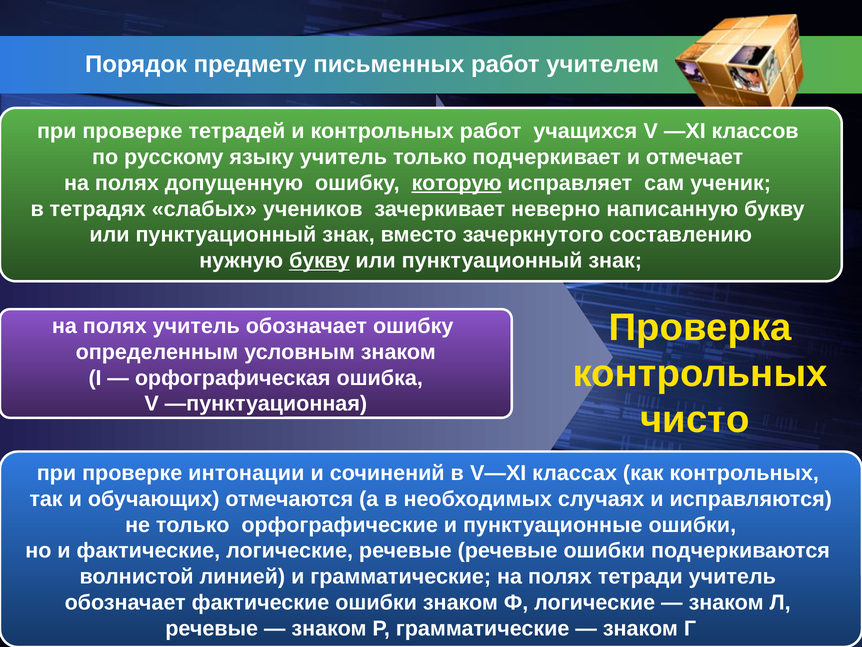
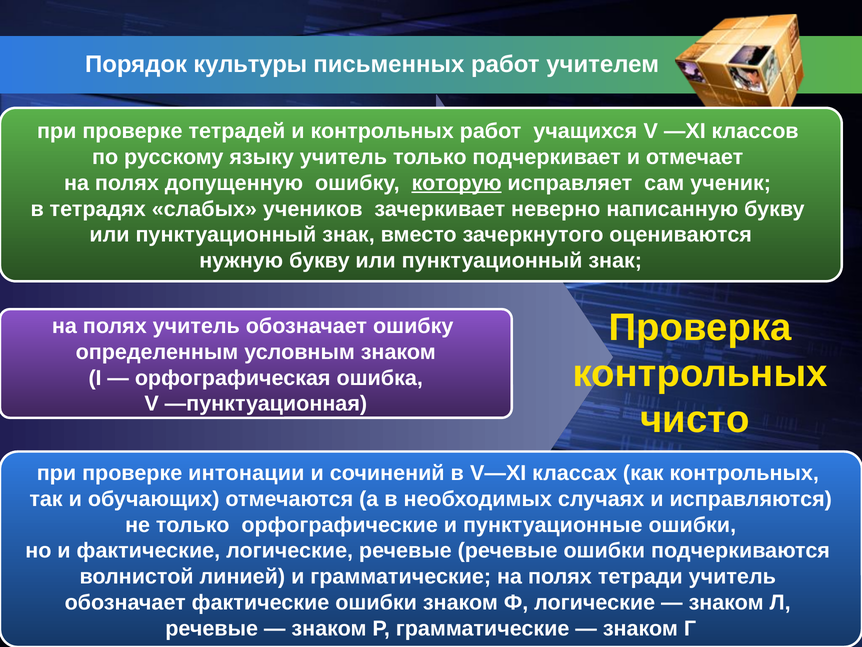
предмету: предмету -> культуры (250, 64)
составлению: составлению -> оцениваются (681, 235)
букву underline: present -> none (319, 261)
